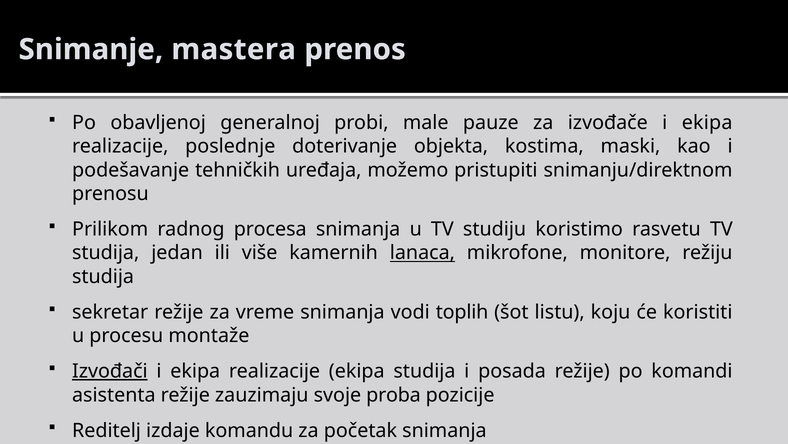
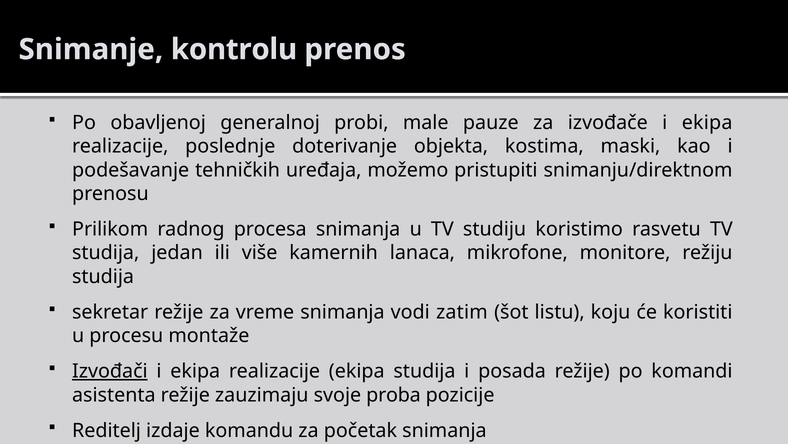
mastera: mastera -> kontrolu (234, 49)
lanaca underline: present -> none (422, 253)
toplih: toplih -> zatim (462, 312)
